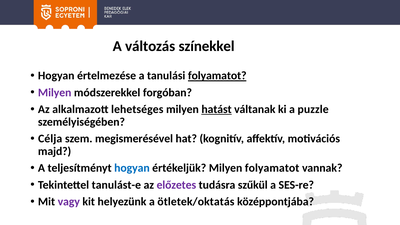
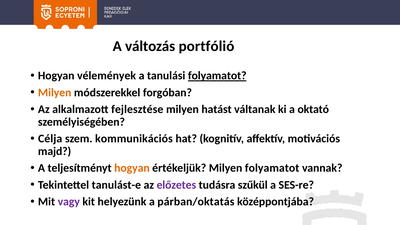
színekkel: színekkel -> portfólió (206, 46)
értelmezése: értelmezése -> vélemények (107, 76)
Milyen colour: purple -> orange (55, 93)
lehetséges: lehetséges -> fejlesztése (137, 109)
hatást underline: present -> none (217, 109)
puzzle: puzzle -> oktató (313, 109)
megismerésével: megismerésével -> kommunikációs (134, 139)
hogyan colour: blue -> orange (132, 168)
ötletek/oktatás: ötletek/oktatás -> párban/oktatás (196, 202)
